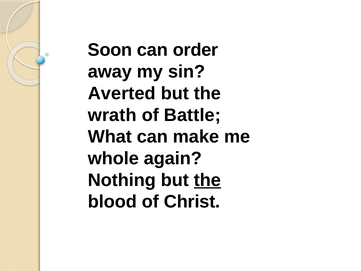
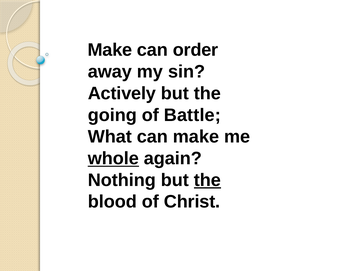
Soon: Soon -> Make (110, 50)
Averted: Averted -> Actively (122, 93)
wrath: wrath -> going (112, 115)
whole underline: none -> present (113, 158)
